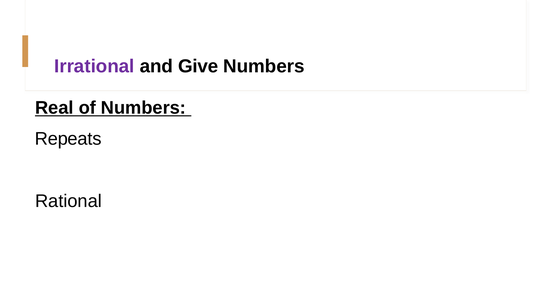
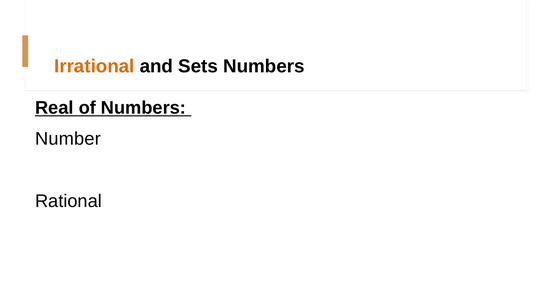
Irrational colour: purple -> orange (94, 66)
Give: Give -> Sets (198, 66)
Repeats: Repeats -> Number (68, 139)
